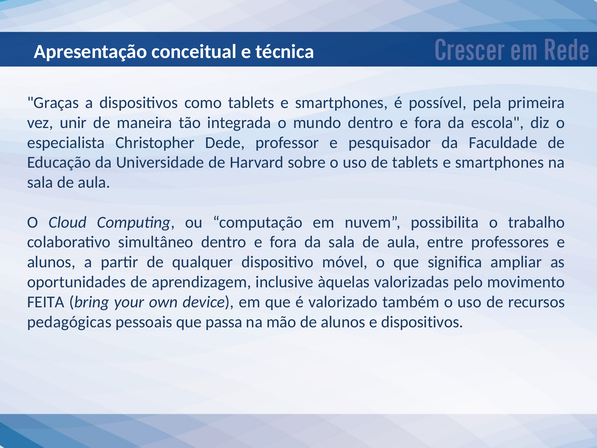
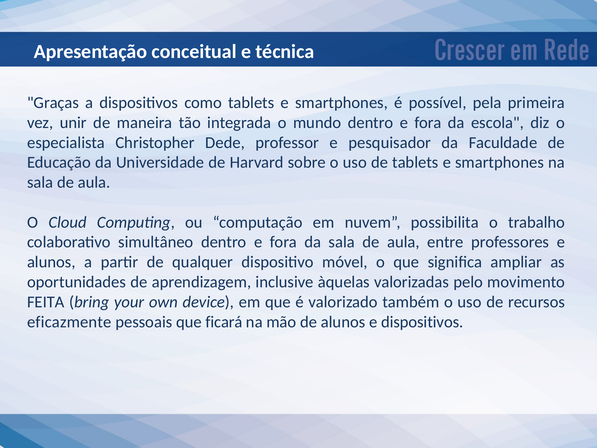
pedagógicas: pedagógicas -> eficazmente (69, 322)
passa: passa -> ficará (224, 322)
